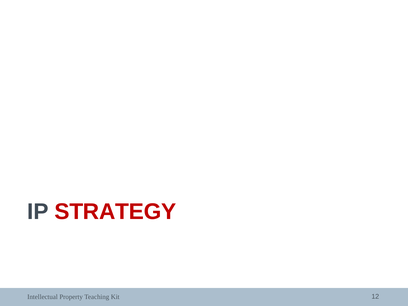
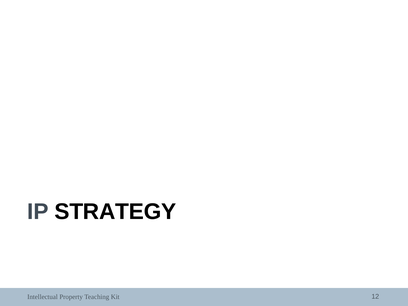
STRATEGY colour: red -> black (115, 212)
